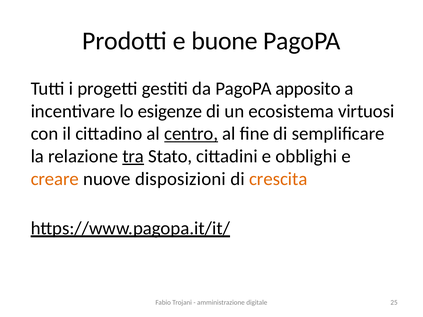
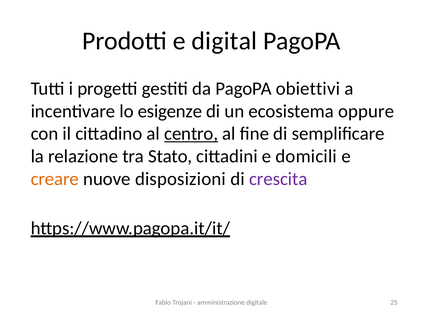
buone: buone -> digital (224, 41)
apposito: apposito -> obiettivi (308, 89)
virtuosi: virtuosi -> oppure (366, 111)
tra underline: present -> none (133, 156)
obblighi: obblighi -> domicili (306, 156)
crescita colour: orange -> purple (278, 179)
